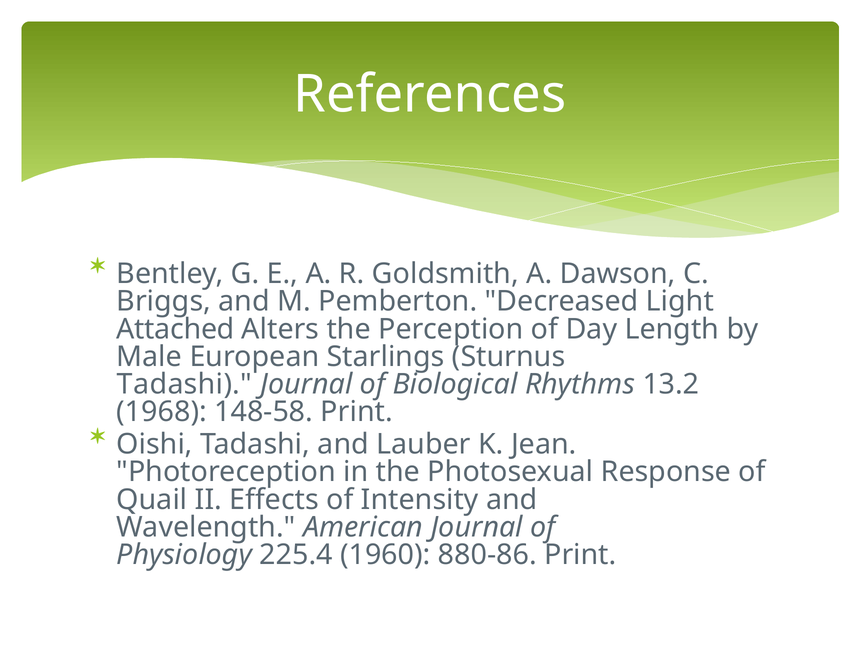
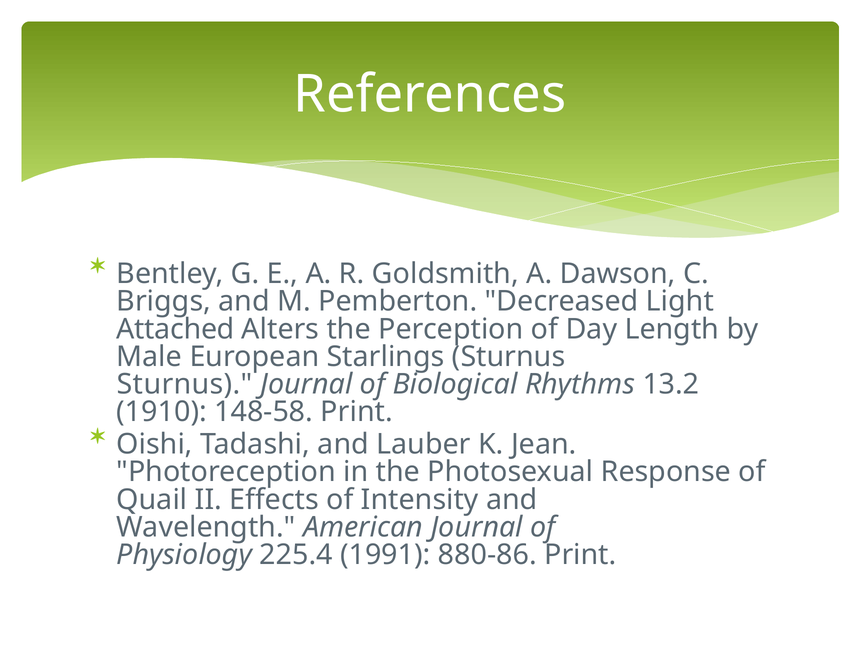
Tadashi: Tadashi -> Sturnus (185, 384)
1968: 1968 -> 1910 (162, 412)
1960: 1960 -> 1991 (385, 555)
